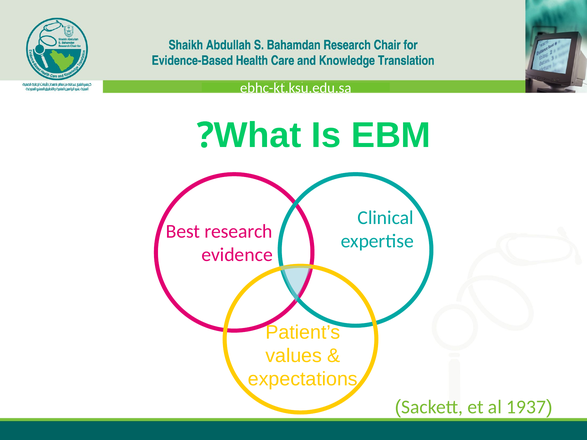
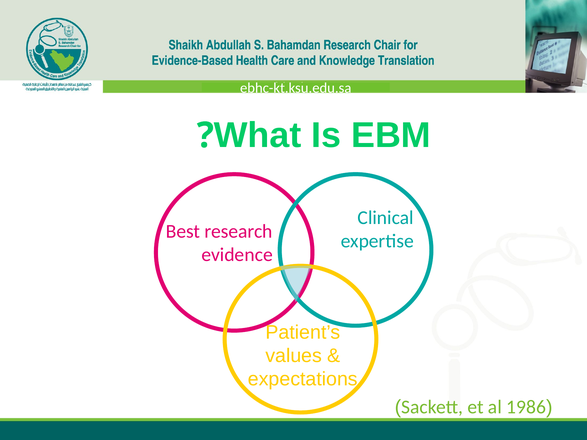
1937: 1937 -> 1986 (526, 407)
